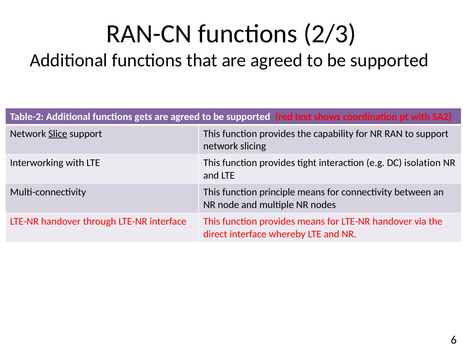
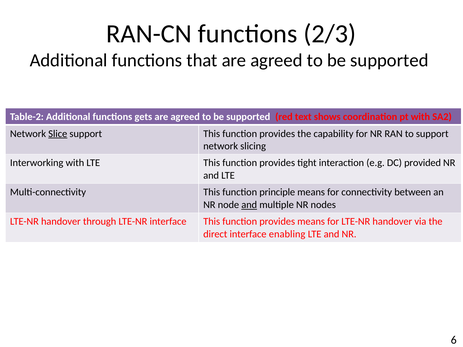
isolation: isolation -> provided (423, 163)
and underline: none -> present (249, 205)
whereby: whereby -> enabling (287, 234)
